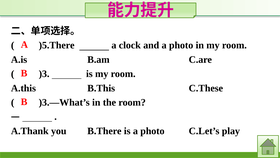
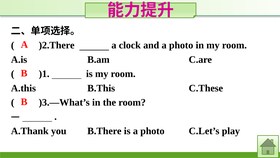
)5.There: )5.There -> )2.There (57, 45)
)3: )3 -> )1 (44, 74)
